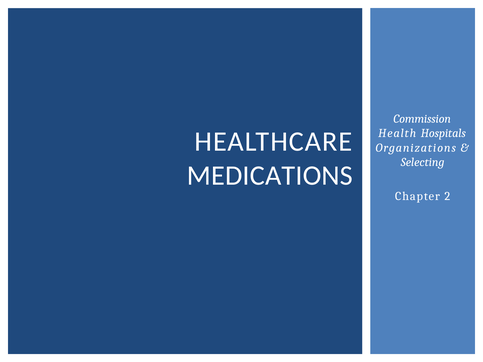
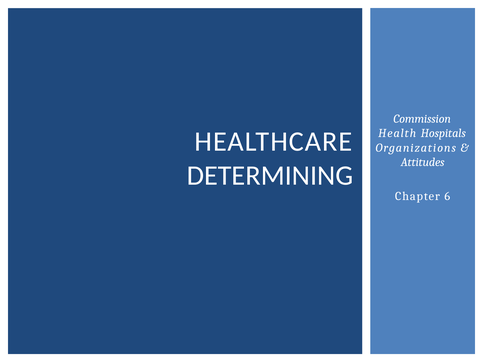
Selecting: Selecting -> Attitudes (423, 162)
MEDICATIONS: MEDICATIONS -> DETERMINING (270, 176)
2: 2 -> 6 (447, 196)
